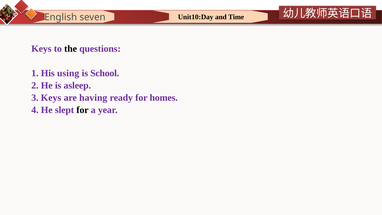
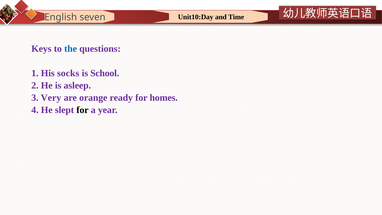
the colour: black -> blue (71, 49)
using: using -> socks (68, 73)
3 Keys: Keys -> Very (51, 98)
having: having -> orange (93, 98)
